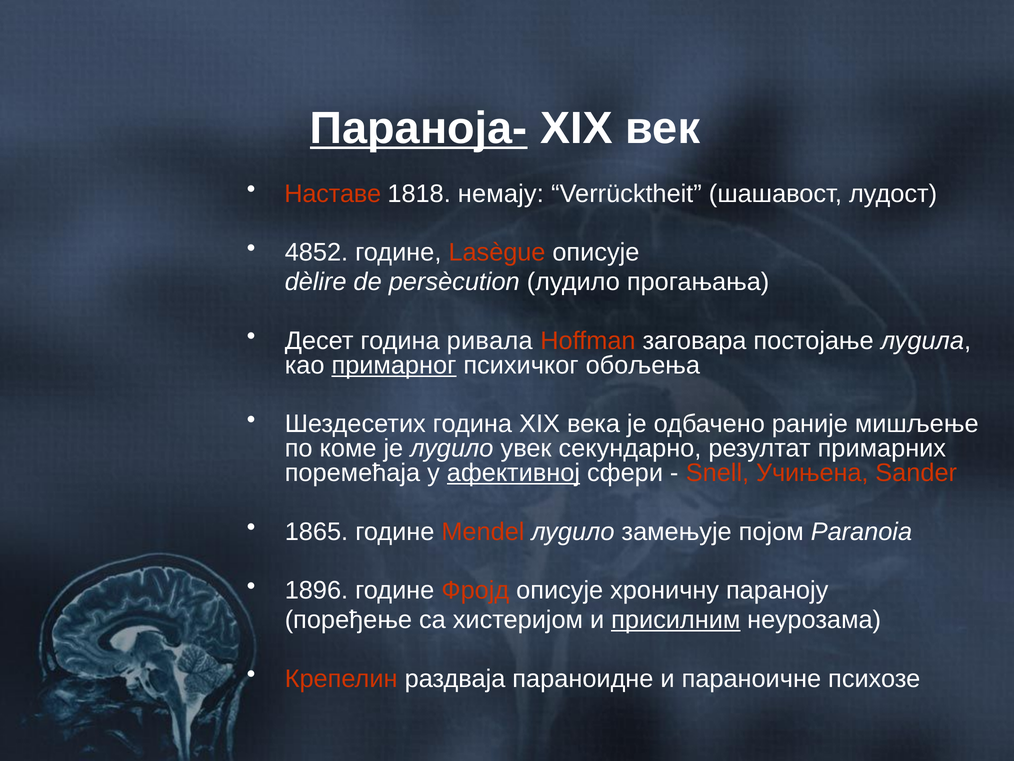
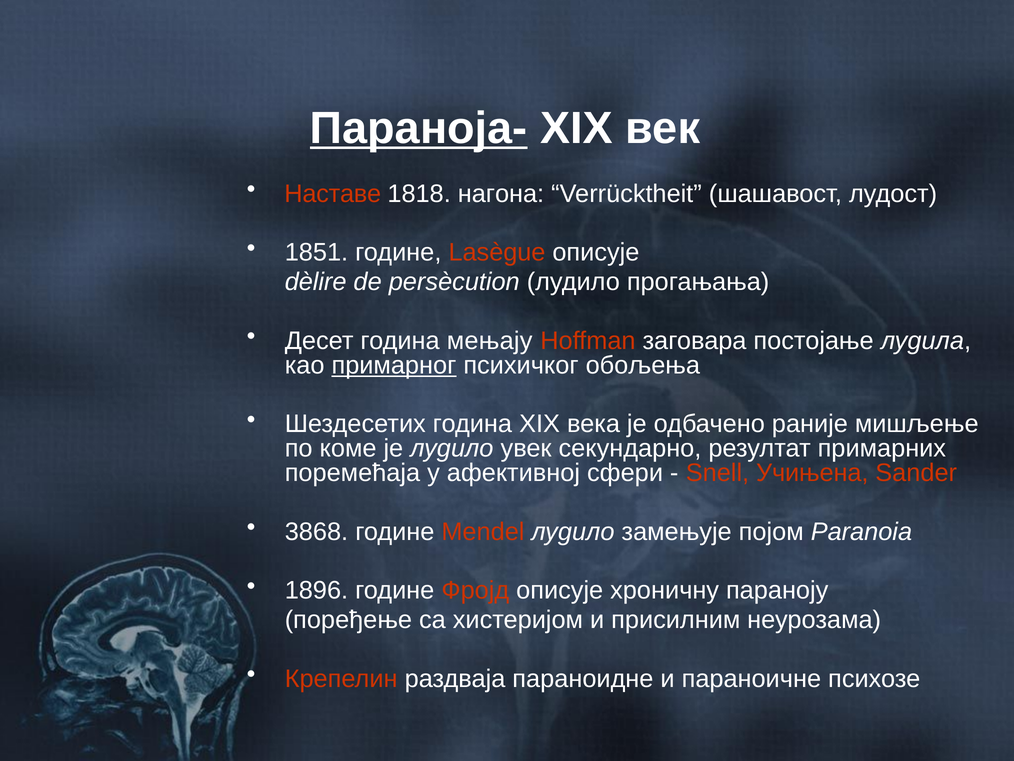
немају: немају -> нагона (501, 194)
4852: 4852 -> 1851 (316, 252)
ривала: ривала -> мењају (490, 341)
афективној underline: present -> none (513, 473)
1865: 1865 -> 3868 (316, 531)
присилним underline: present -> none (676, 620)
